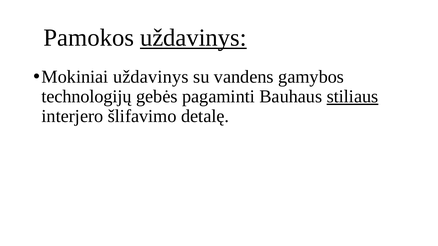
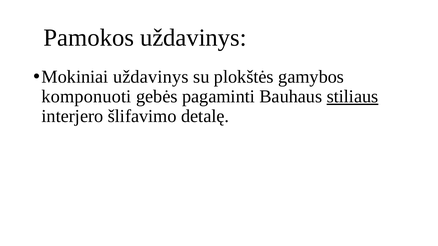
uždavinys underline: present -> none (193, 38)
vandens: vandens -> plokštės (244, 77)
technologijų: technologijų -> komponuoti (86, 97)
